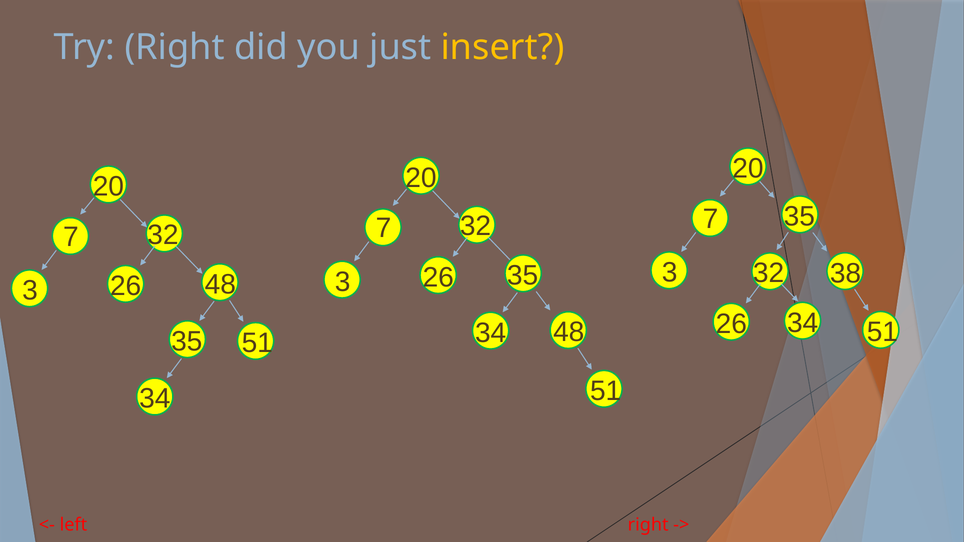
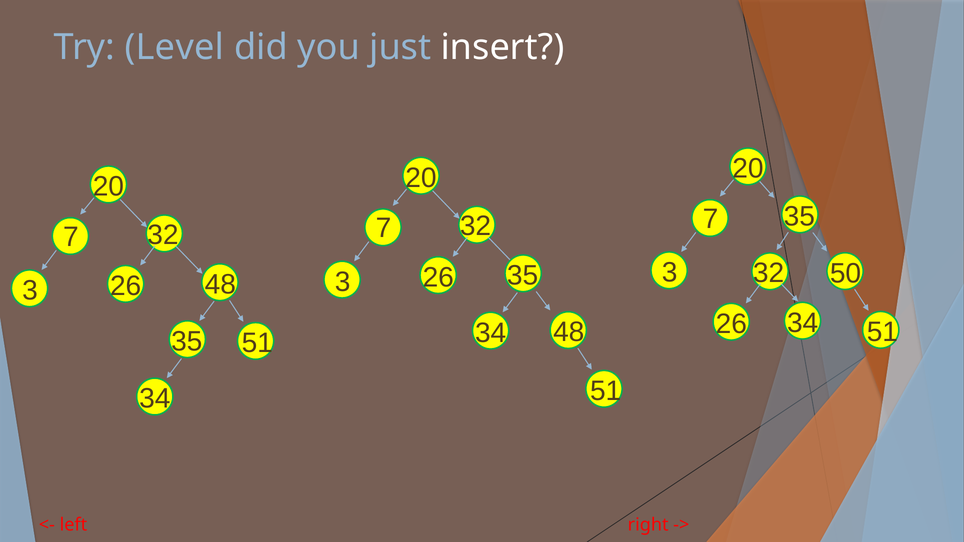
Try Right: Right -> Level (174, 47)
insert colour: yellow -> white (503, 47)
38: 38 -> 50 (845, 273)
